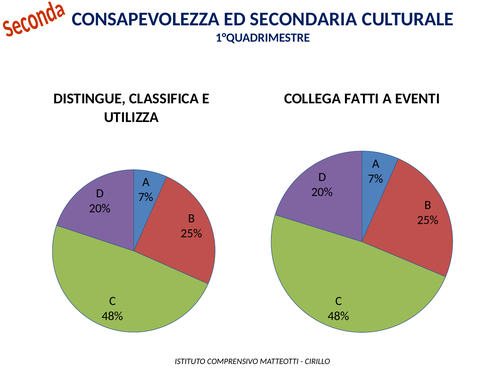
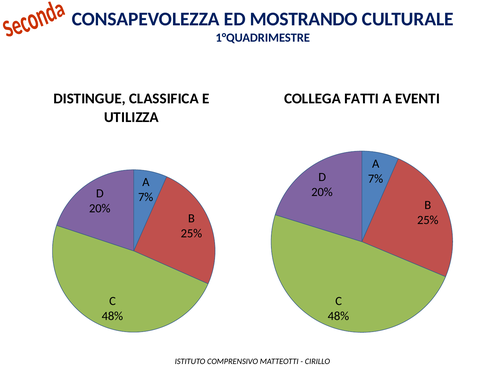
SECONDARIA: SECONDARIA -> MOSTRANDO (304, 19)
